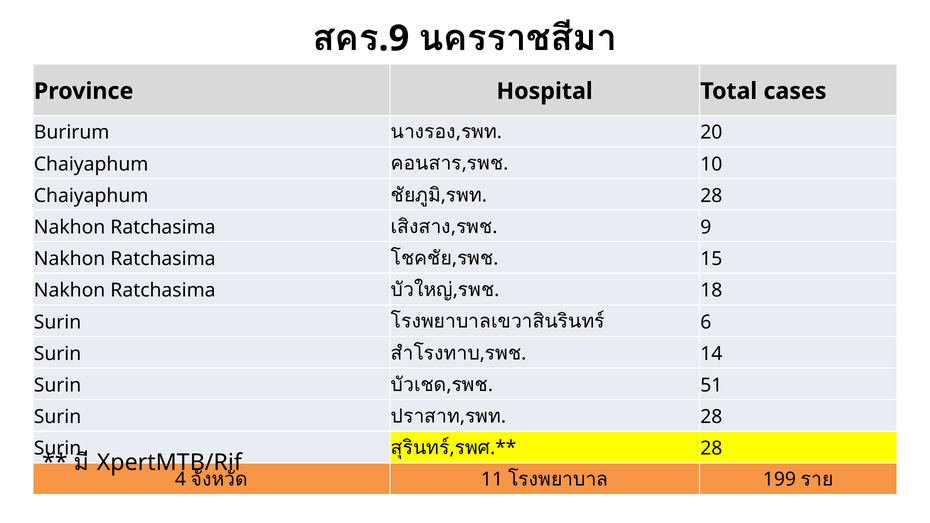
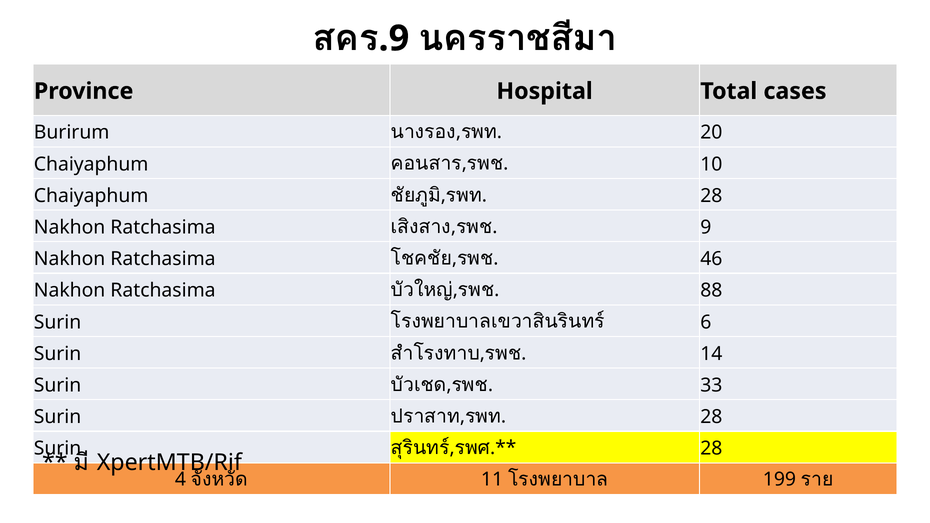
15: 15 -> 46 (711, 259)
18: 18 -> 88 (711, 291)
51: 51 -> 33 (711, 385)
